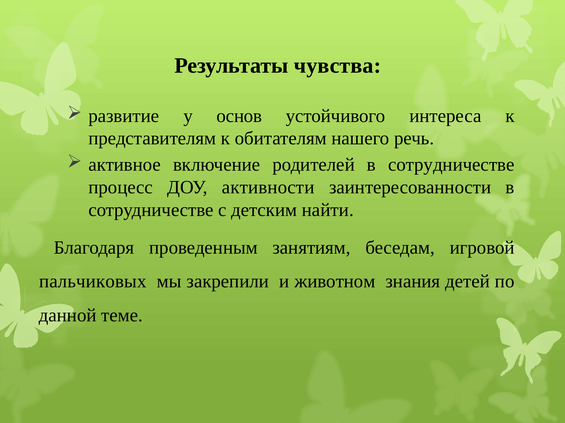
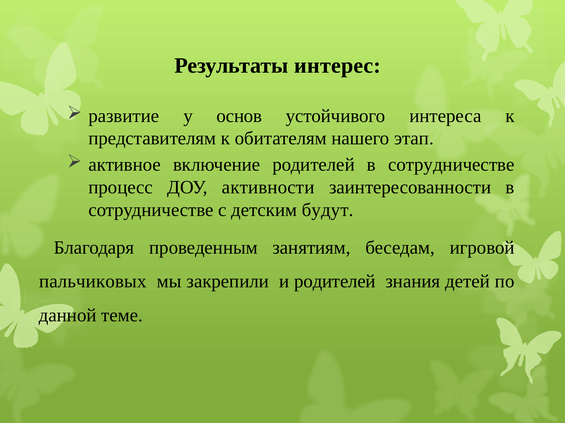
чувства: чувства -> интерес (338, 66)
речь: речь -> этап (414, 139)
найти: найти -> будут (328, 210)
и животном: животном -> родителей (335, 282)
